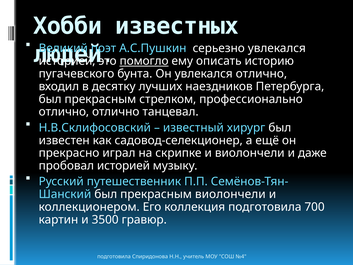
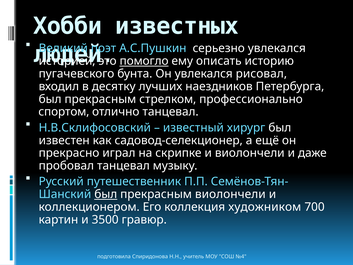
увлекался отлично: отлично -> рисовал (261, 74)
отлично: отлично -> спортом (64, 112)
пробовал историей: историей -> танцевал (123, 166)
был underline: none -> present (106, 194)
коллекция подготовила: подготовила -> художником (265, 207)
